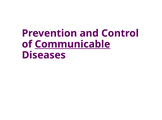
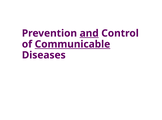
and underline: none -> present (89, 33)
